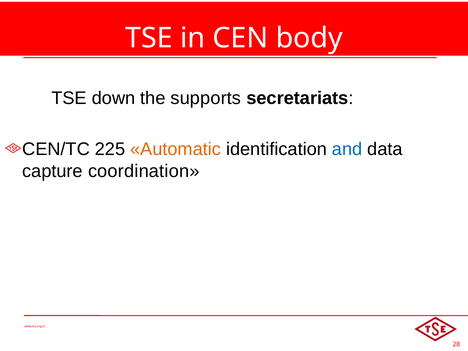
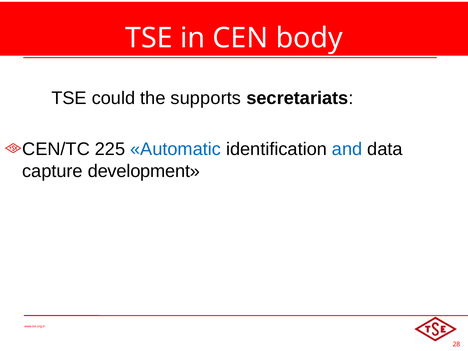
down: down -> could (114, 98)
Automatic colour: orange -> blue (176, 149)
coordination: coordination -> development (144, 171)
